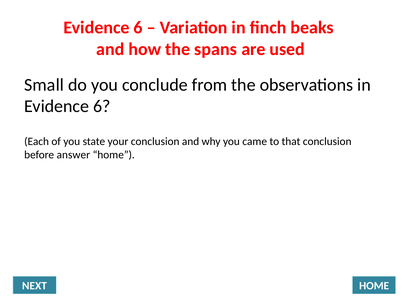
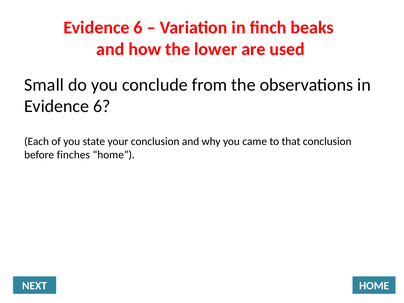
spans: spans -> lower (216, 49)
answer: answer -> finches (73, 155)
